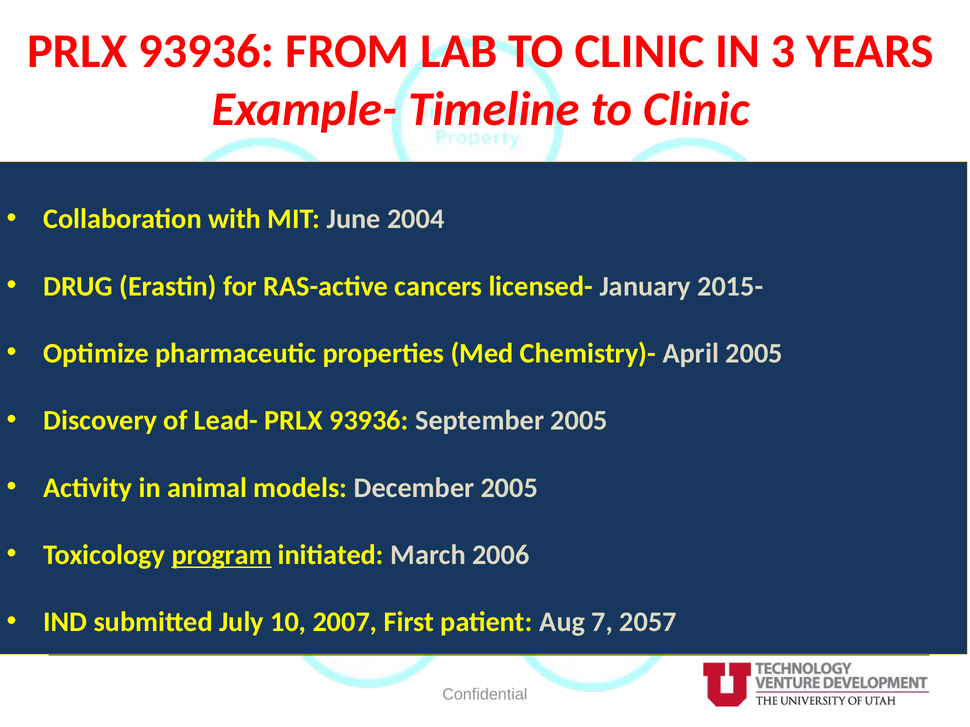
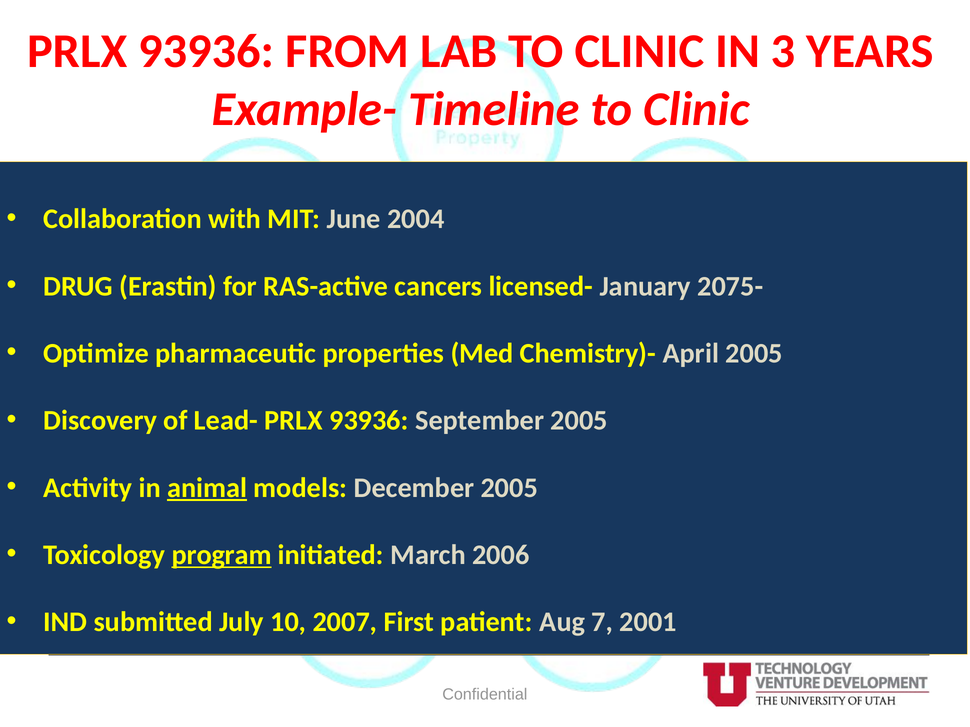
2015-: 2015- -> 2075- (730, 287)
animal underline: none -> present (207, 488)
2057: 2057 -> 2001 (648, 623)
